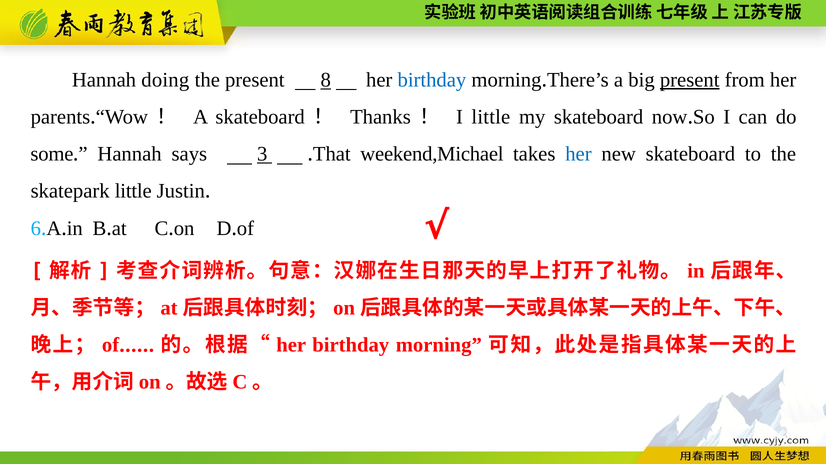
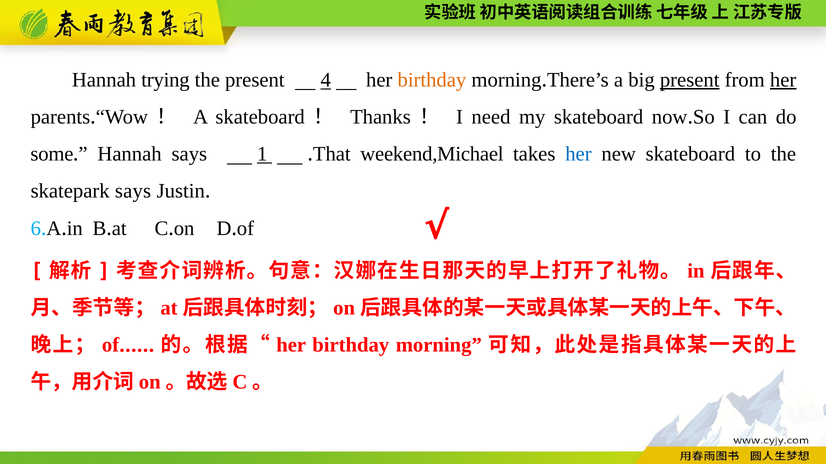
doing: doing -> trying (165, 80)
8: 8 -> 4 (326, 80)
birthday colour: blue -> orange (432, 80)
her underline: none -> present (783, 80)
I little: little -> need (491, 117)
3: 3 -> 1 (262, 154)
skatepark little: little -> says (133, 191)
